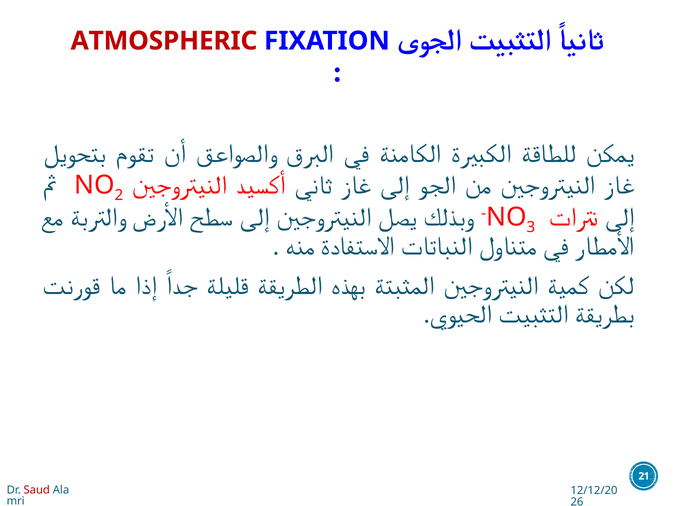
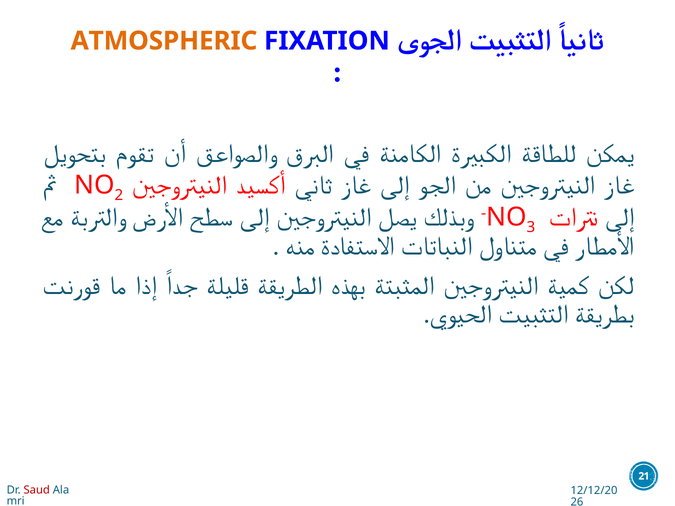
ATMOSPHERIC colour: red -> orange (164, 41)
